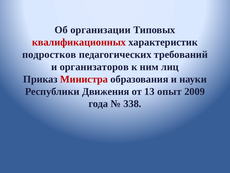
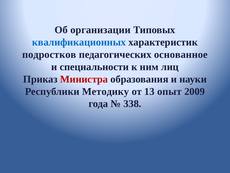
квалификационных colour: red -> blue (79, 42)
требований: требований -> основанное (181, 54)
организаторов: организаторов -> специальности (94, 67)
Движения: Движения -> Методику (106, 91)
